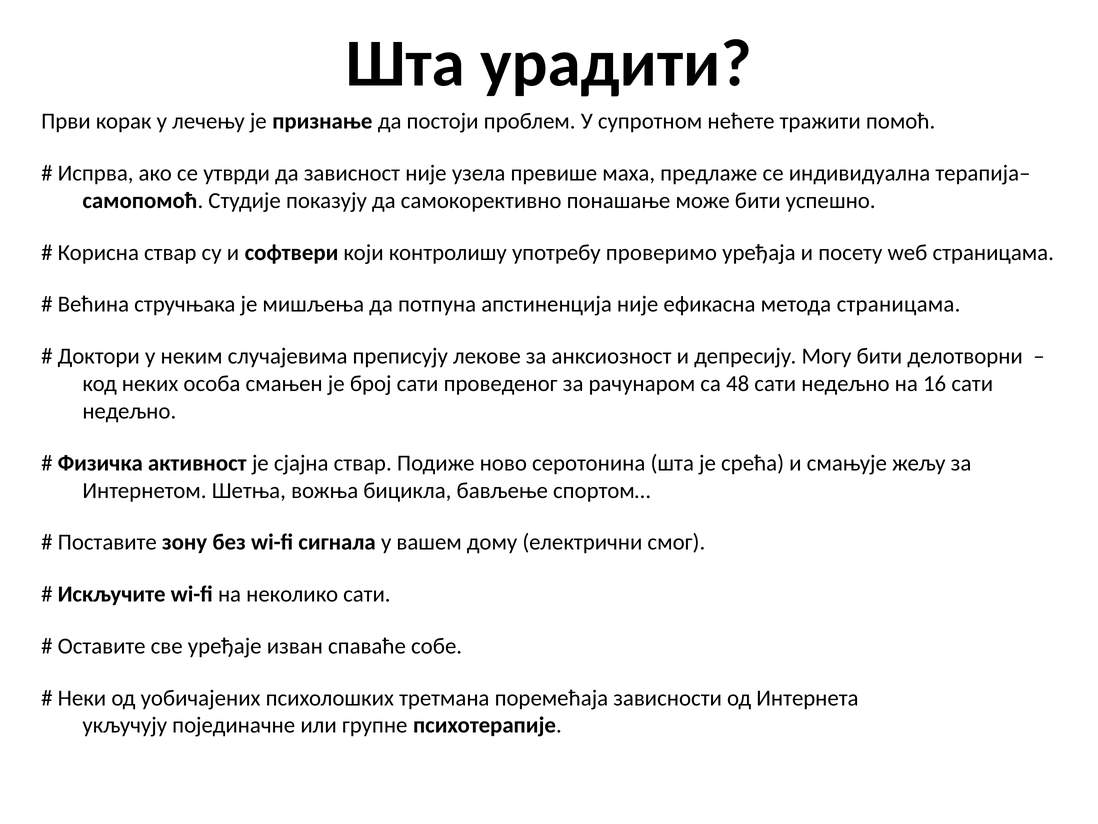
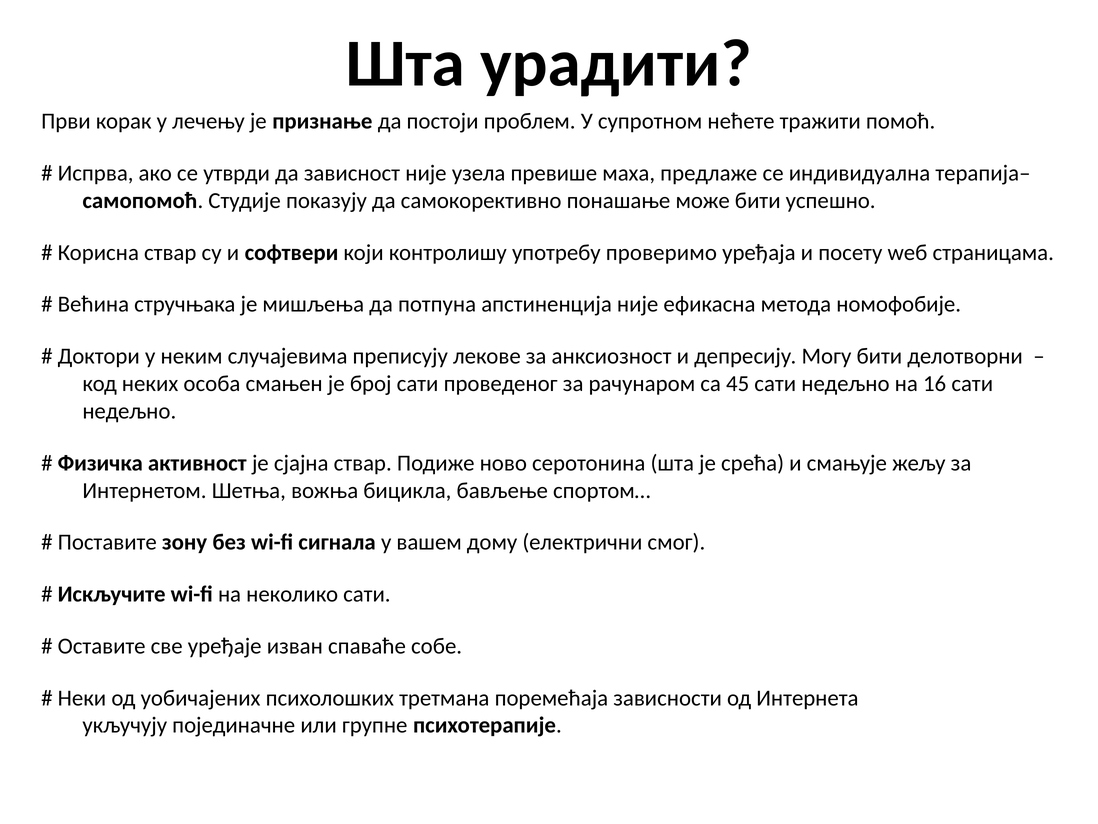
метода страницама: страницама -> номофобије (899, 304)
48: 48 -> 45 (738, 383)
